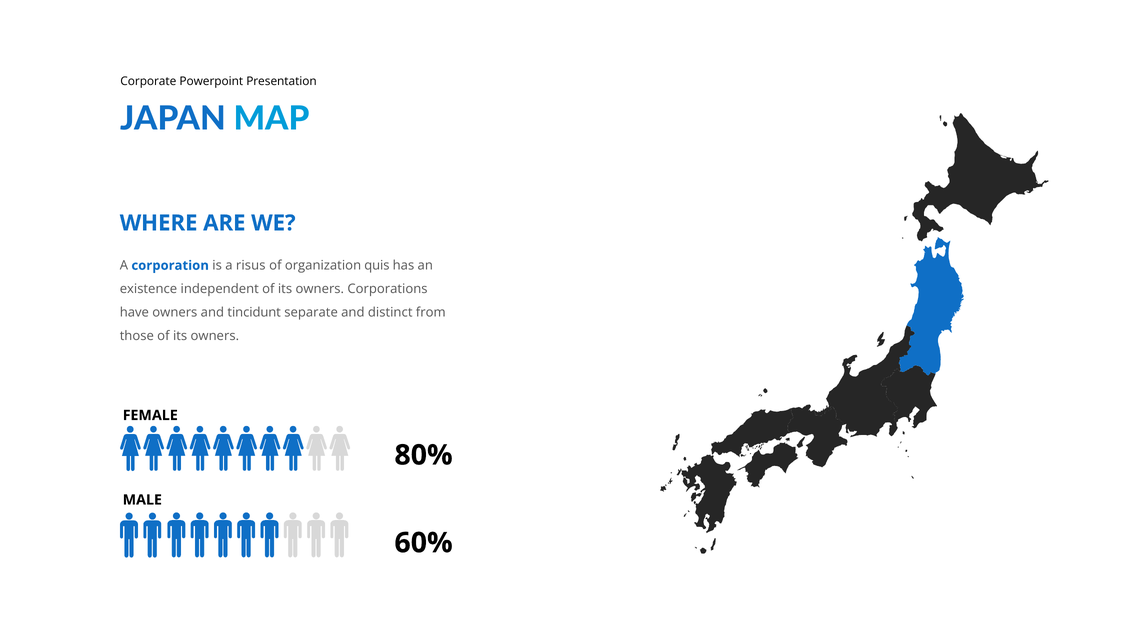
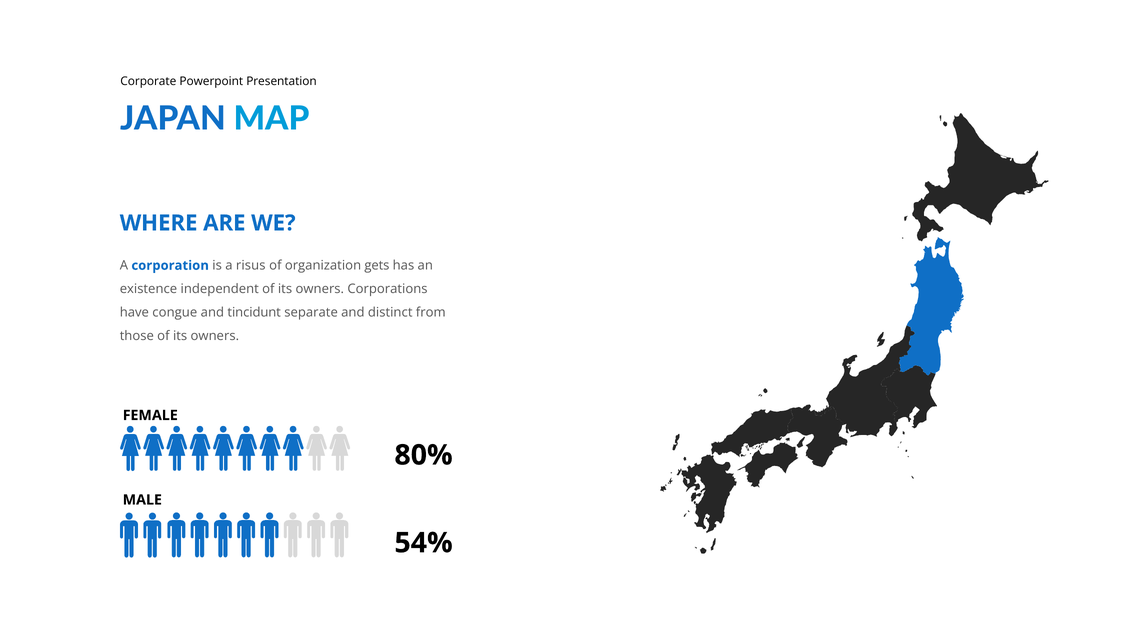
quis: quis -> gets (377, 265)
have owners: owners -> congue (175, 313)
60%: 60% -> 54% (424, 543)
